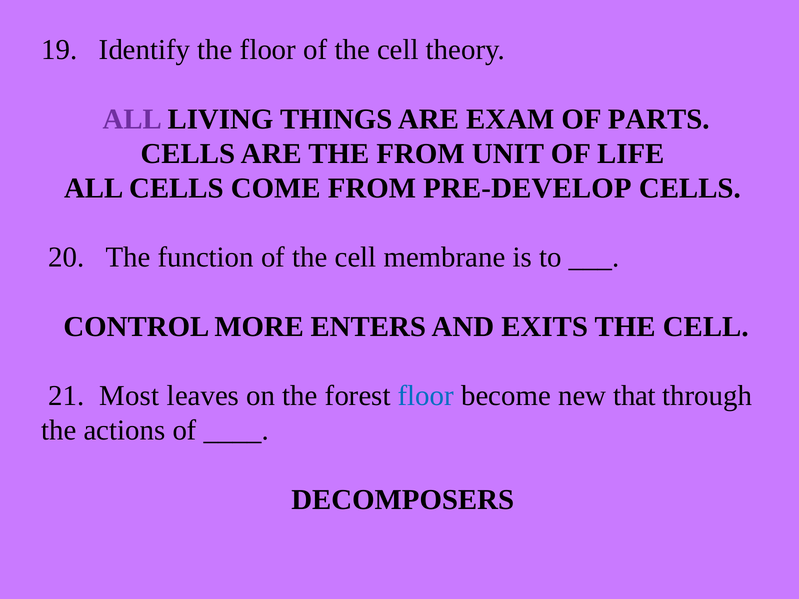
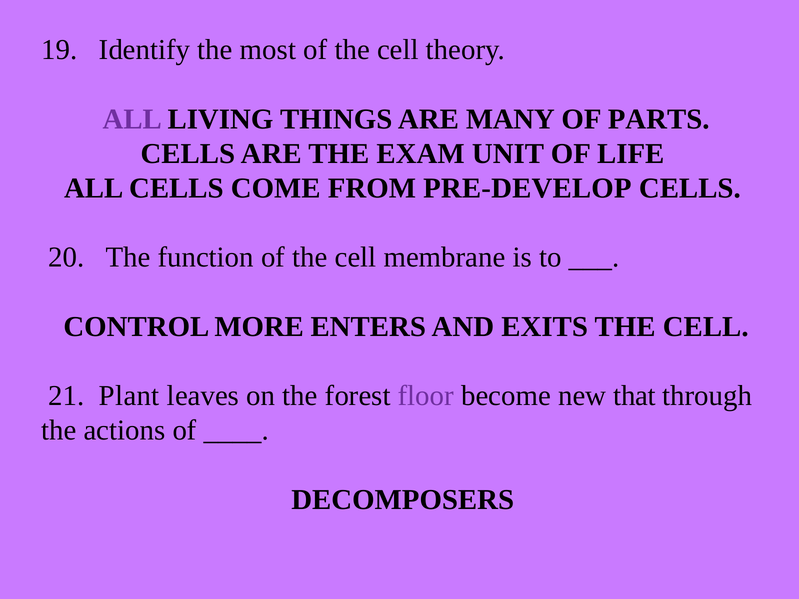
the floor: floor -> most (268, 50)
EXAM: EXAM -> MANY (510, 119)
THE FROM: FROM -> EXAM (421, 154)
Most: Most -> Plant (129, 396)
floor colour: blue -> purple (426, 396)
